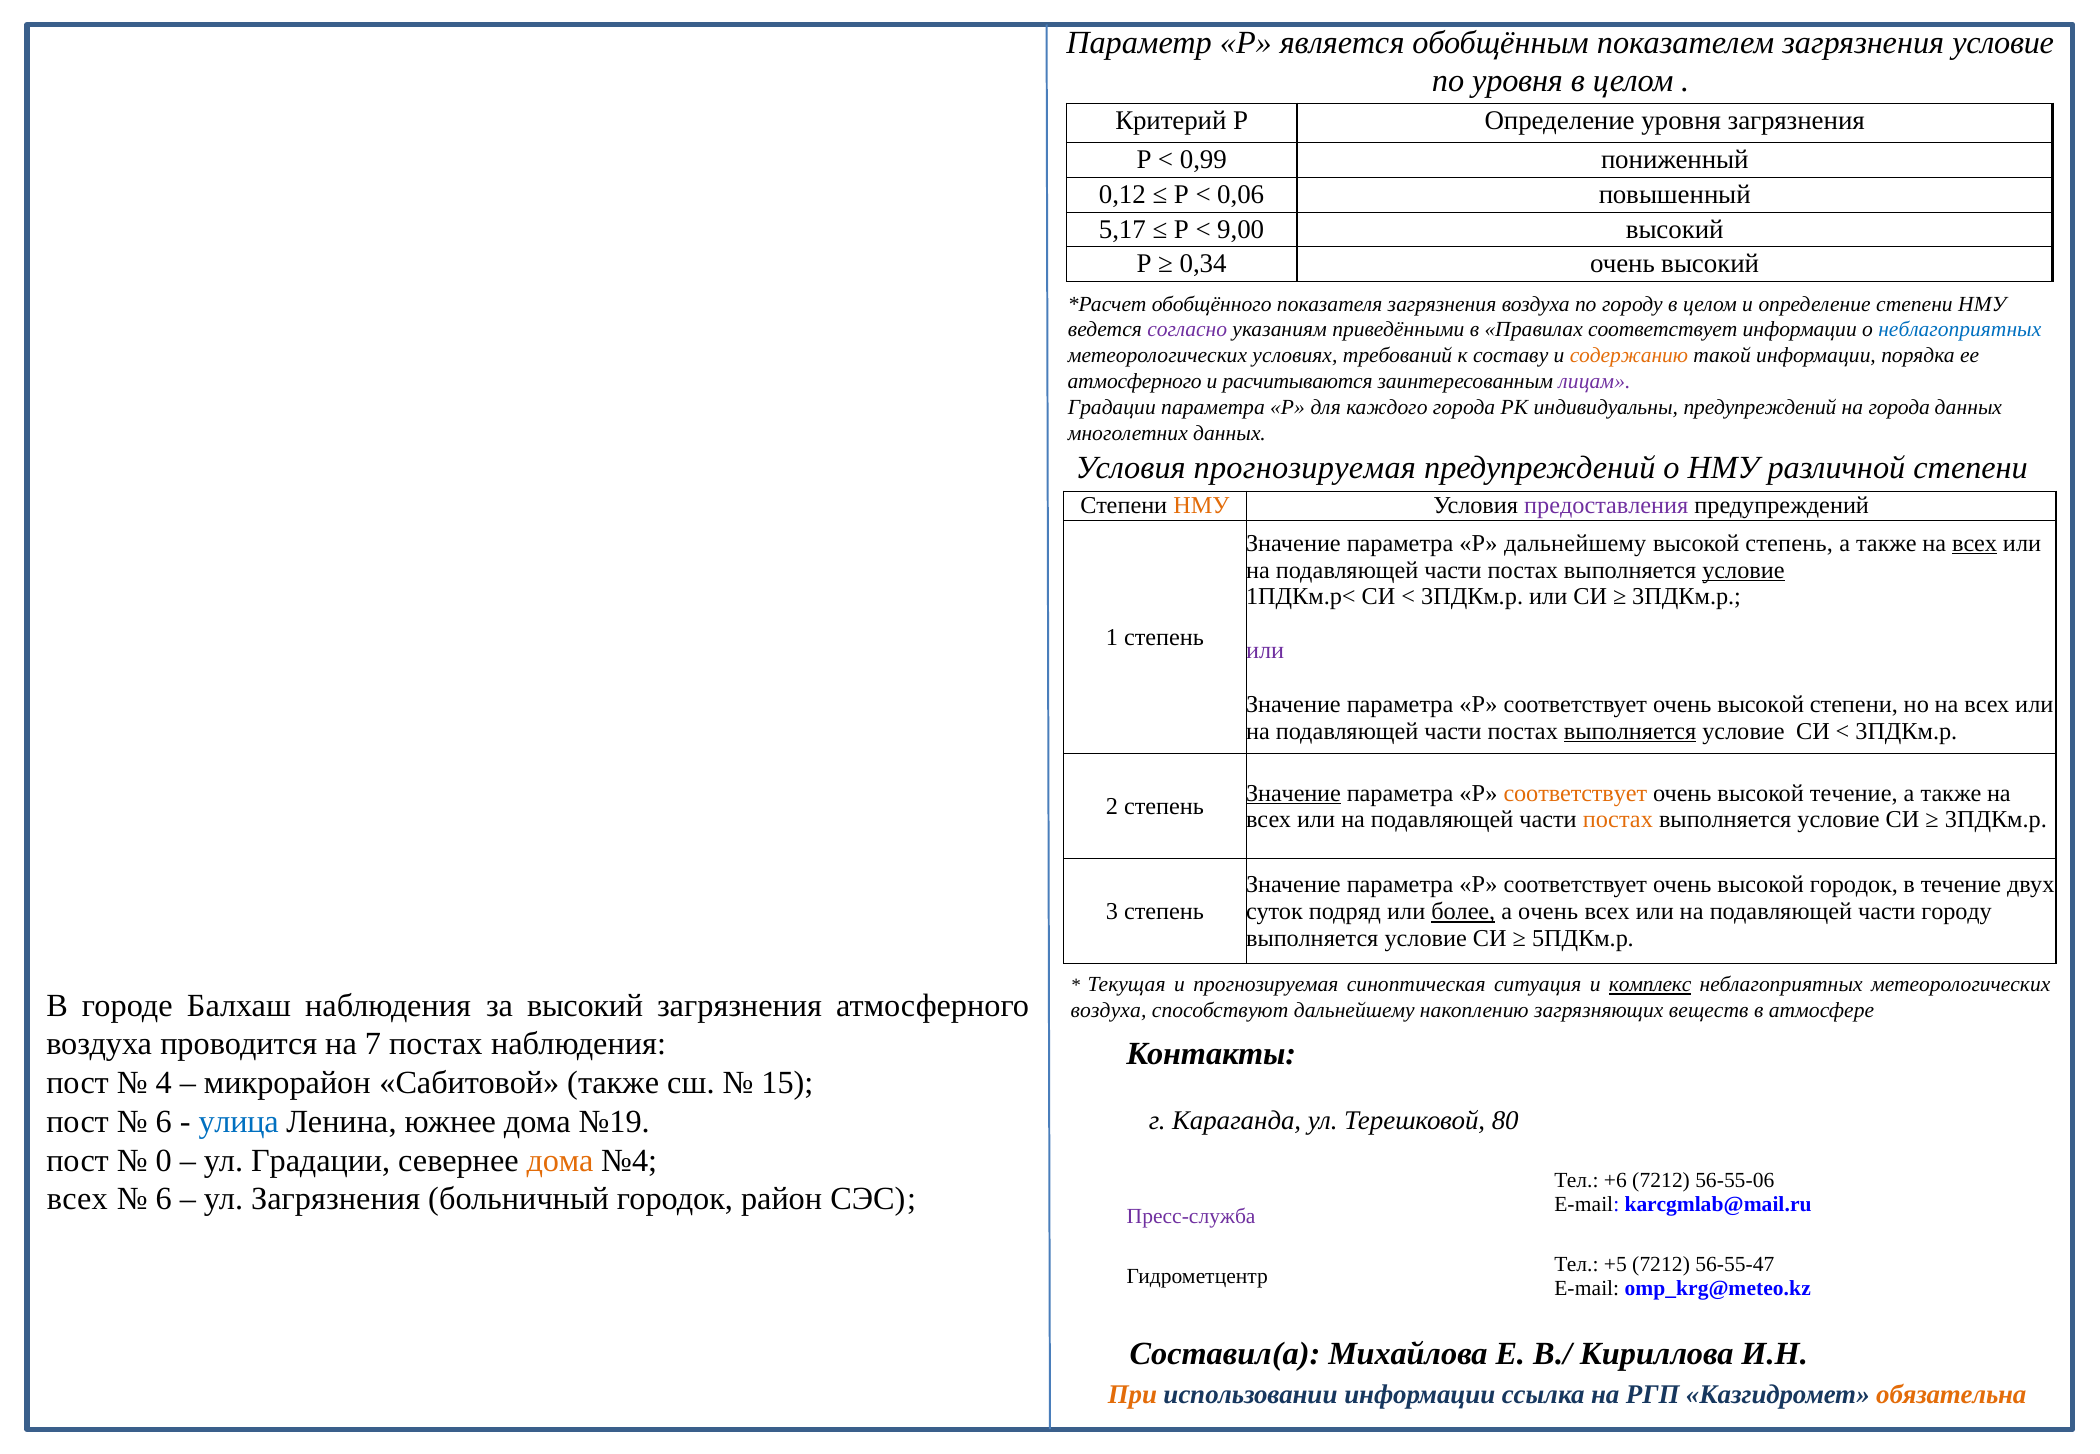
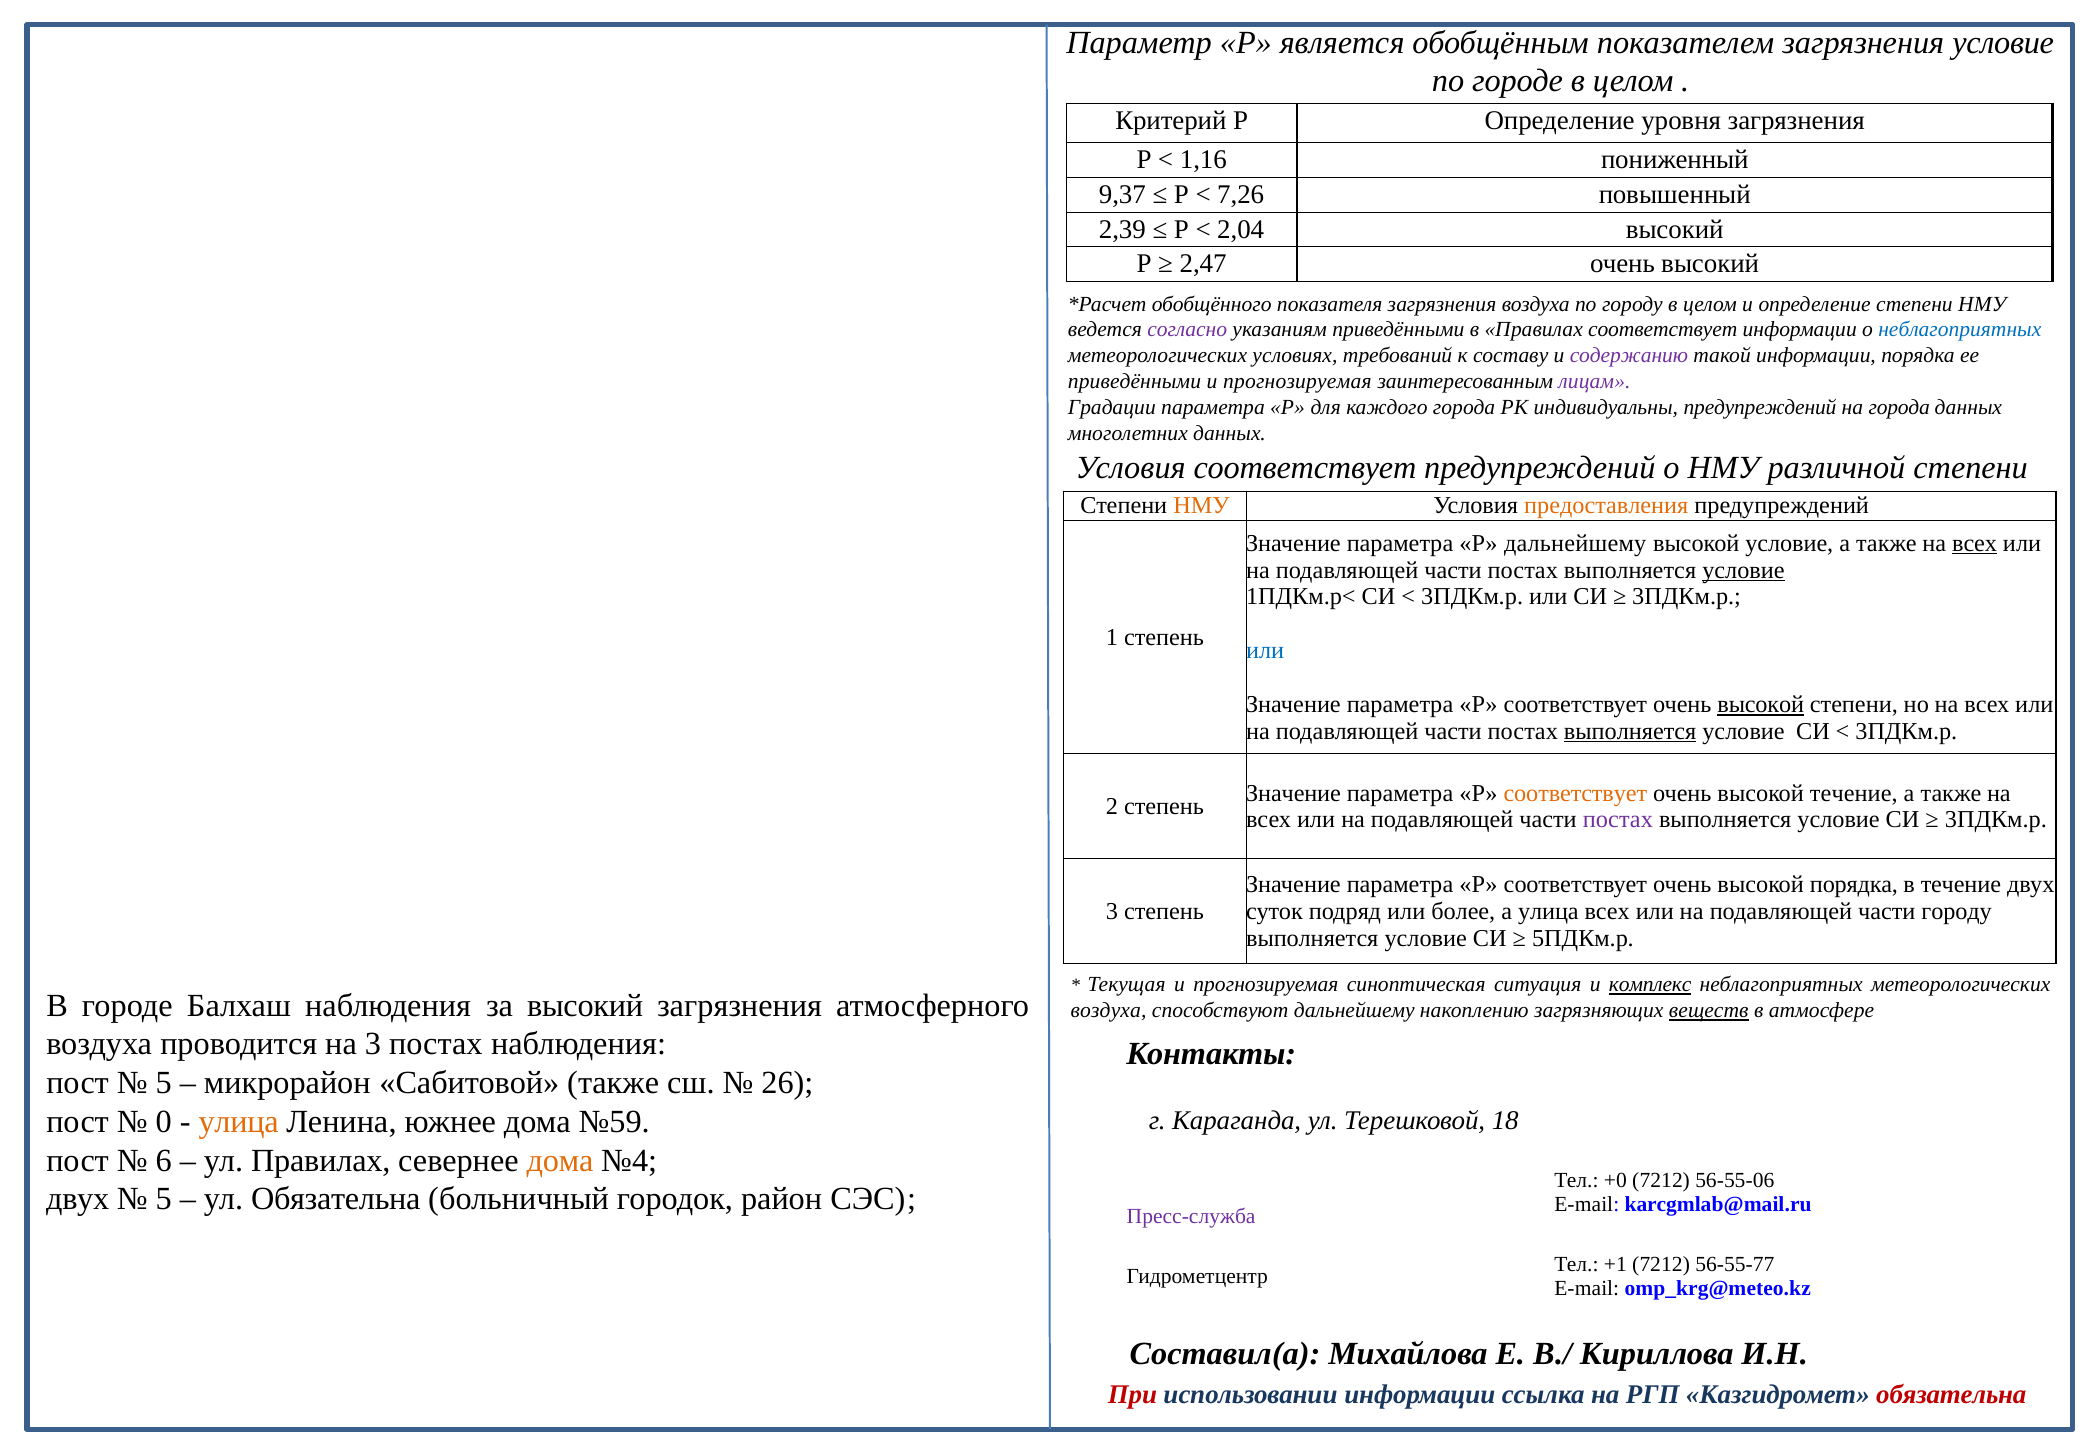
по уровня: уровня -> городе (1518, 81)
0,99: 0,99 -> 1,16 (1203, 160)
0,12: 0,12 -> 9,37 (1122, 195)
0,06: 0,06 -> 7,26 (1241, 195)
5,17: 5,17 -> 2,39 (1122, 229)
9,00: 9,00 -> 2,04 (1241, 229)
0,34: 0,34 -> 2,47 (1203, 264)
содержанию colour: orange -> purple (1629, 356)
атмосферного: атмосферного -> приведёнными (1135, 381)
расчитываются: расчитываются -> прогнозируемая (1297, 381)
Условия прогнозируемая: прогнозируемая -> соответствует (1305, 468)
предоставления colour: purple -> orange (1606, 506)
высокой степень: степень -> условие (1789, 543)
или colour: purple -> blue (1265, 651)
высокой underline: none -> present (1761, 704)
Значение underline: present -> none (1294, 793)
постах colour: orange -> purple (1618, 820)
высокой городок: городок -> порядка (1854, 885)
более underline: present -> none (1463, 911)
а очень: очень -> улица (1548, 911)
веществ underline: none -> present (1709, 1011)
на 7: 7 -> 3 (373, 1044)
4: 4 -> 5 (164, 1083)
15: 15 -> 26 (787, 1083)
6: 6 -> 0 (164, 1122)
улица colour: blue -> orange (239, 1122)
№19: №19 -> №59 (614, 1122)
80: 80 -> 18 (1505, 1121)
0: 0 -> 6 (164, 1160)
ул Градации: Градации -> Правилах (321, 1160)
+6: +6 -> +0 (1615, 1181)
всех: всех -> двух (78, 1199)
6: 6 -> 5 (164, 1199)
ул Загрязнения: Загрязнения -> Обязательна (336, 1199)
+5: +5 -> +1 (1615, 1264)
56-55-47: 56-55-47 -> 56-55-77 (1735, 1264)
При colour: orange -> red (1132, 1394)
обязательна colour: orange -> red (1951, 1394)
